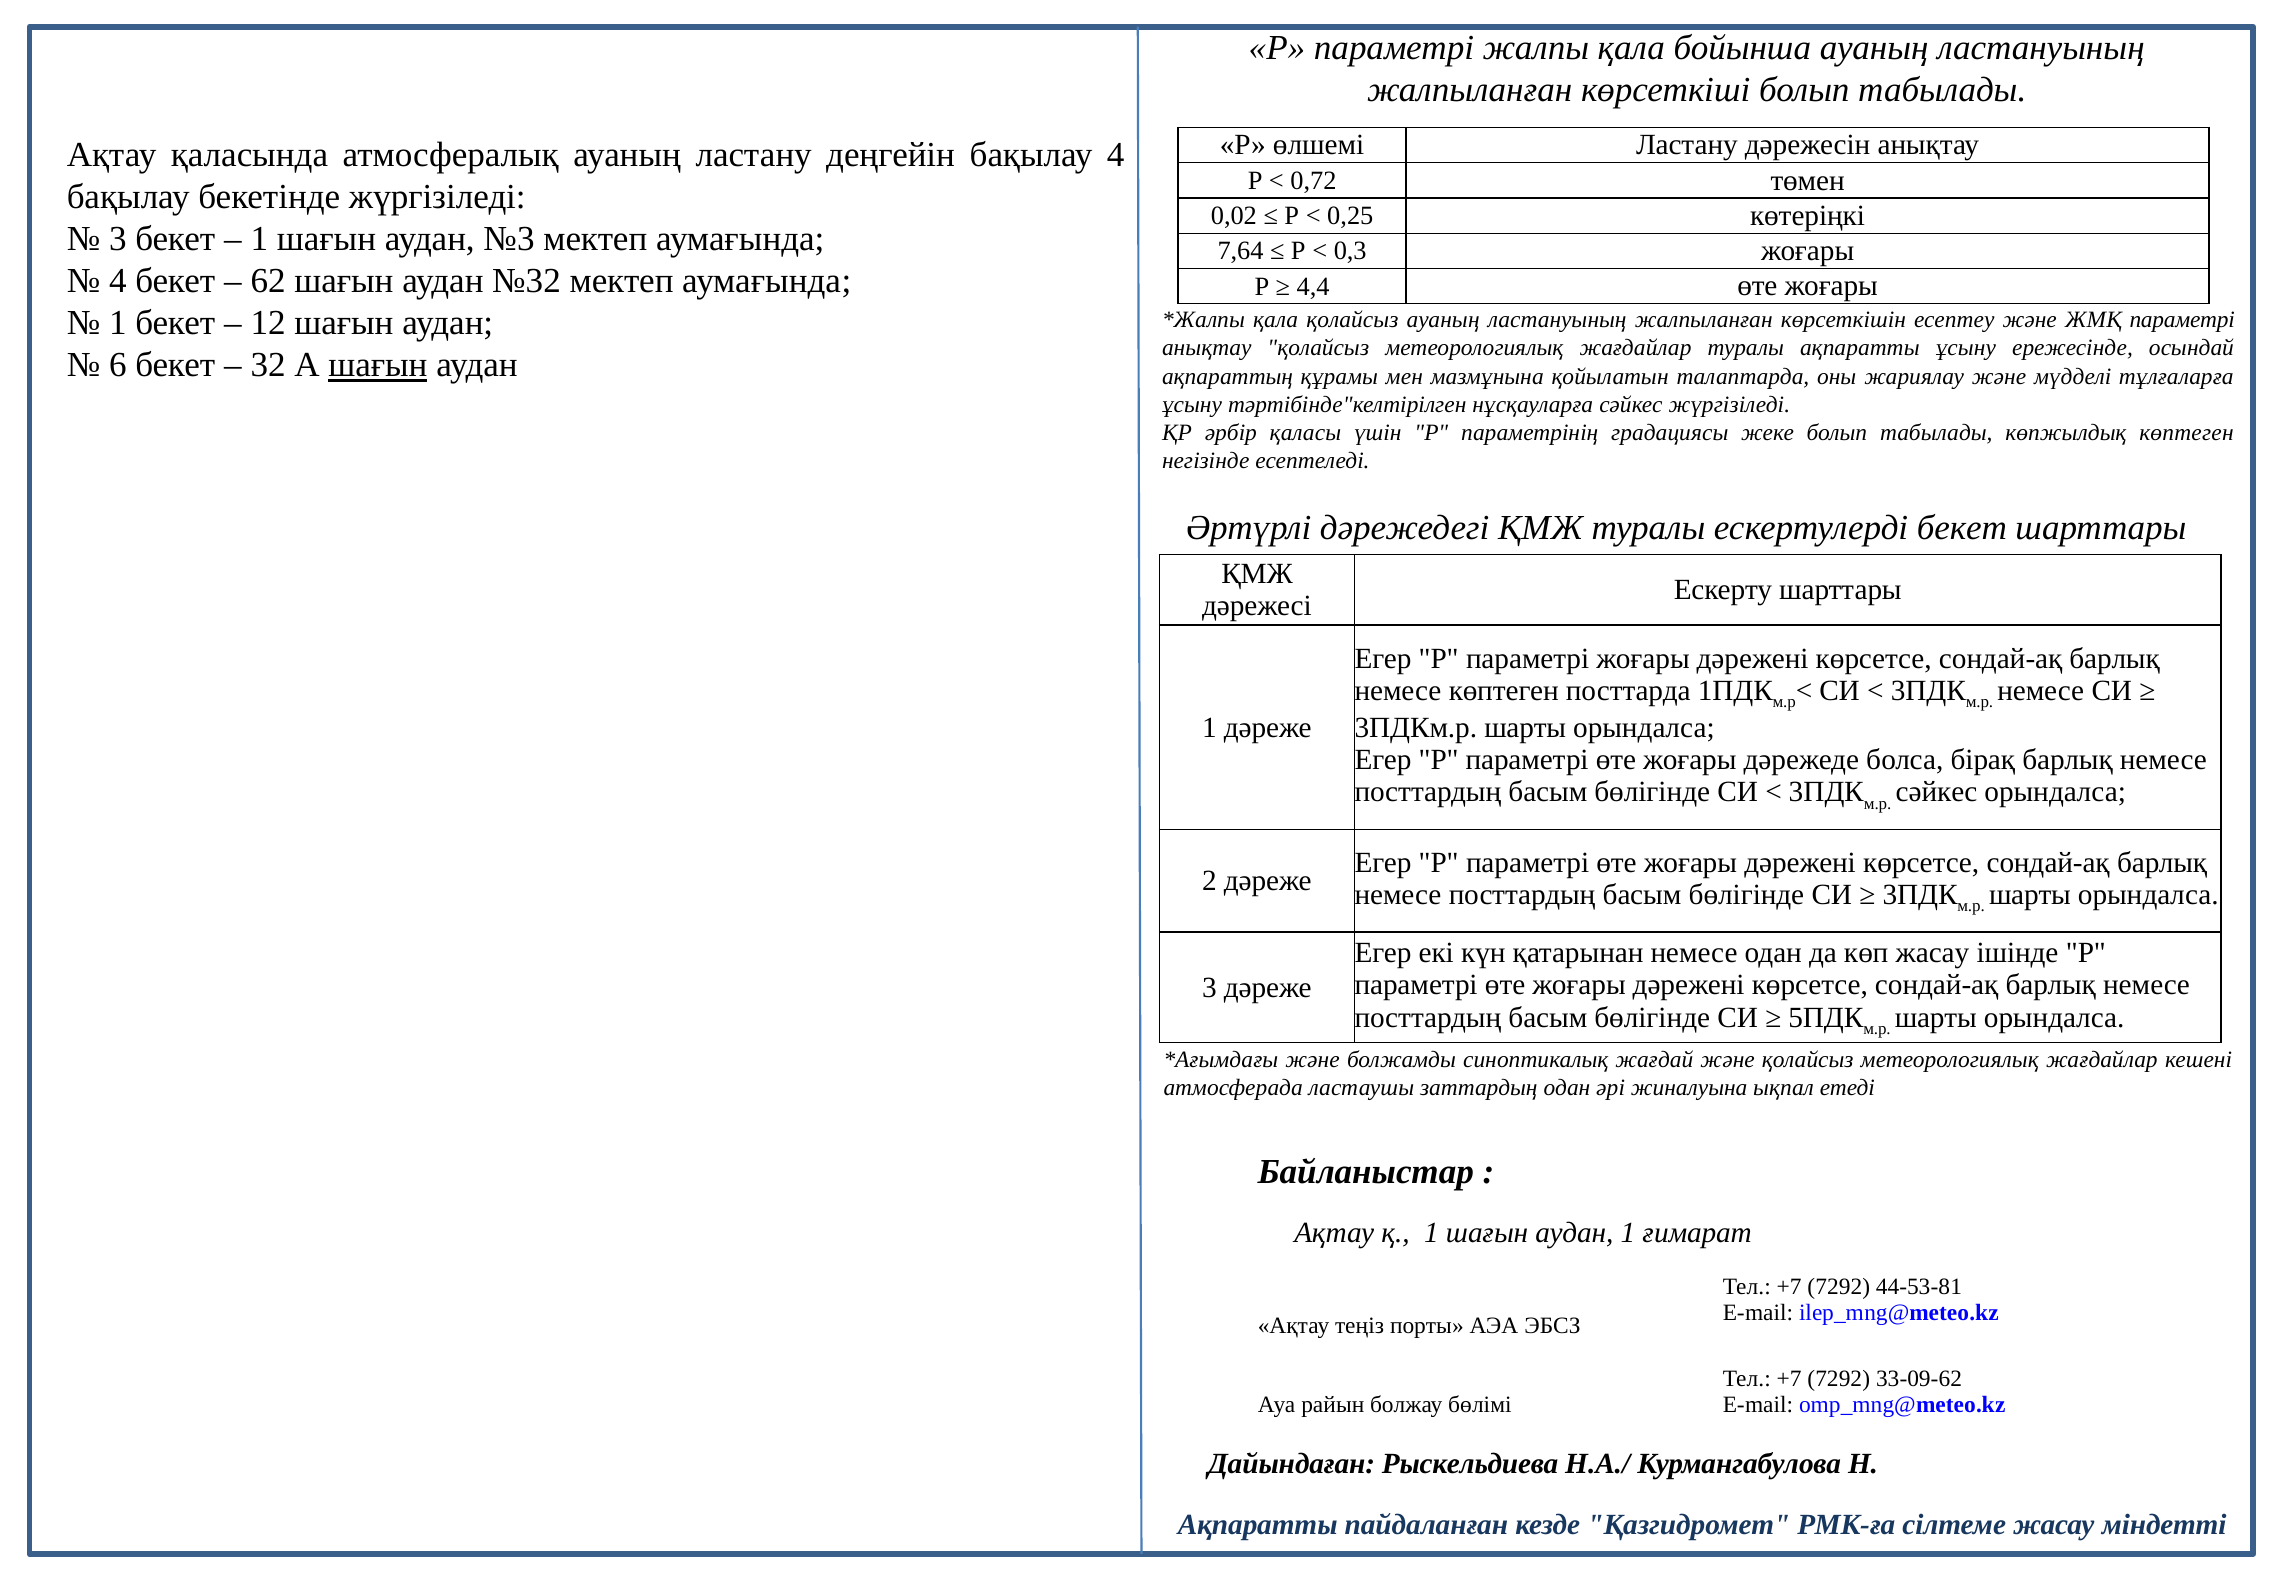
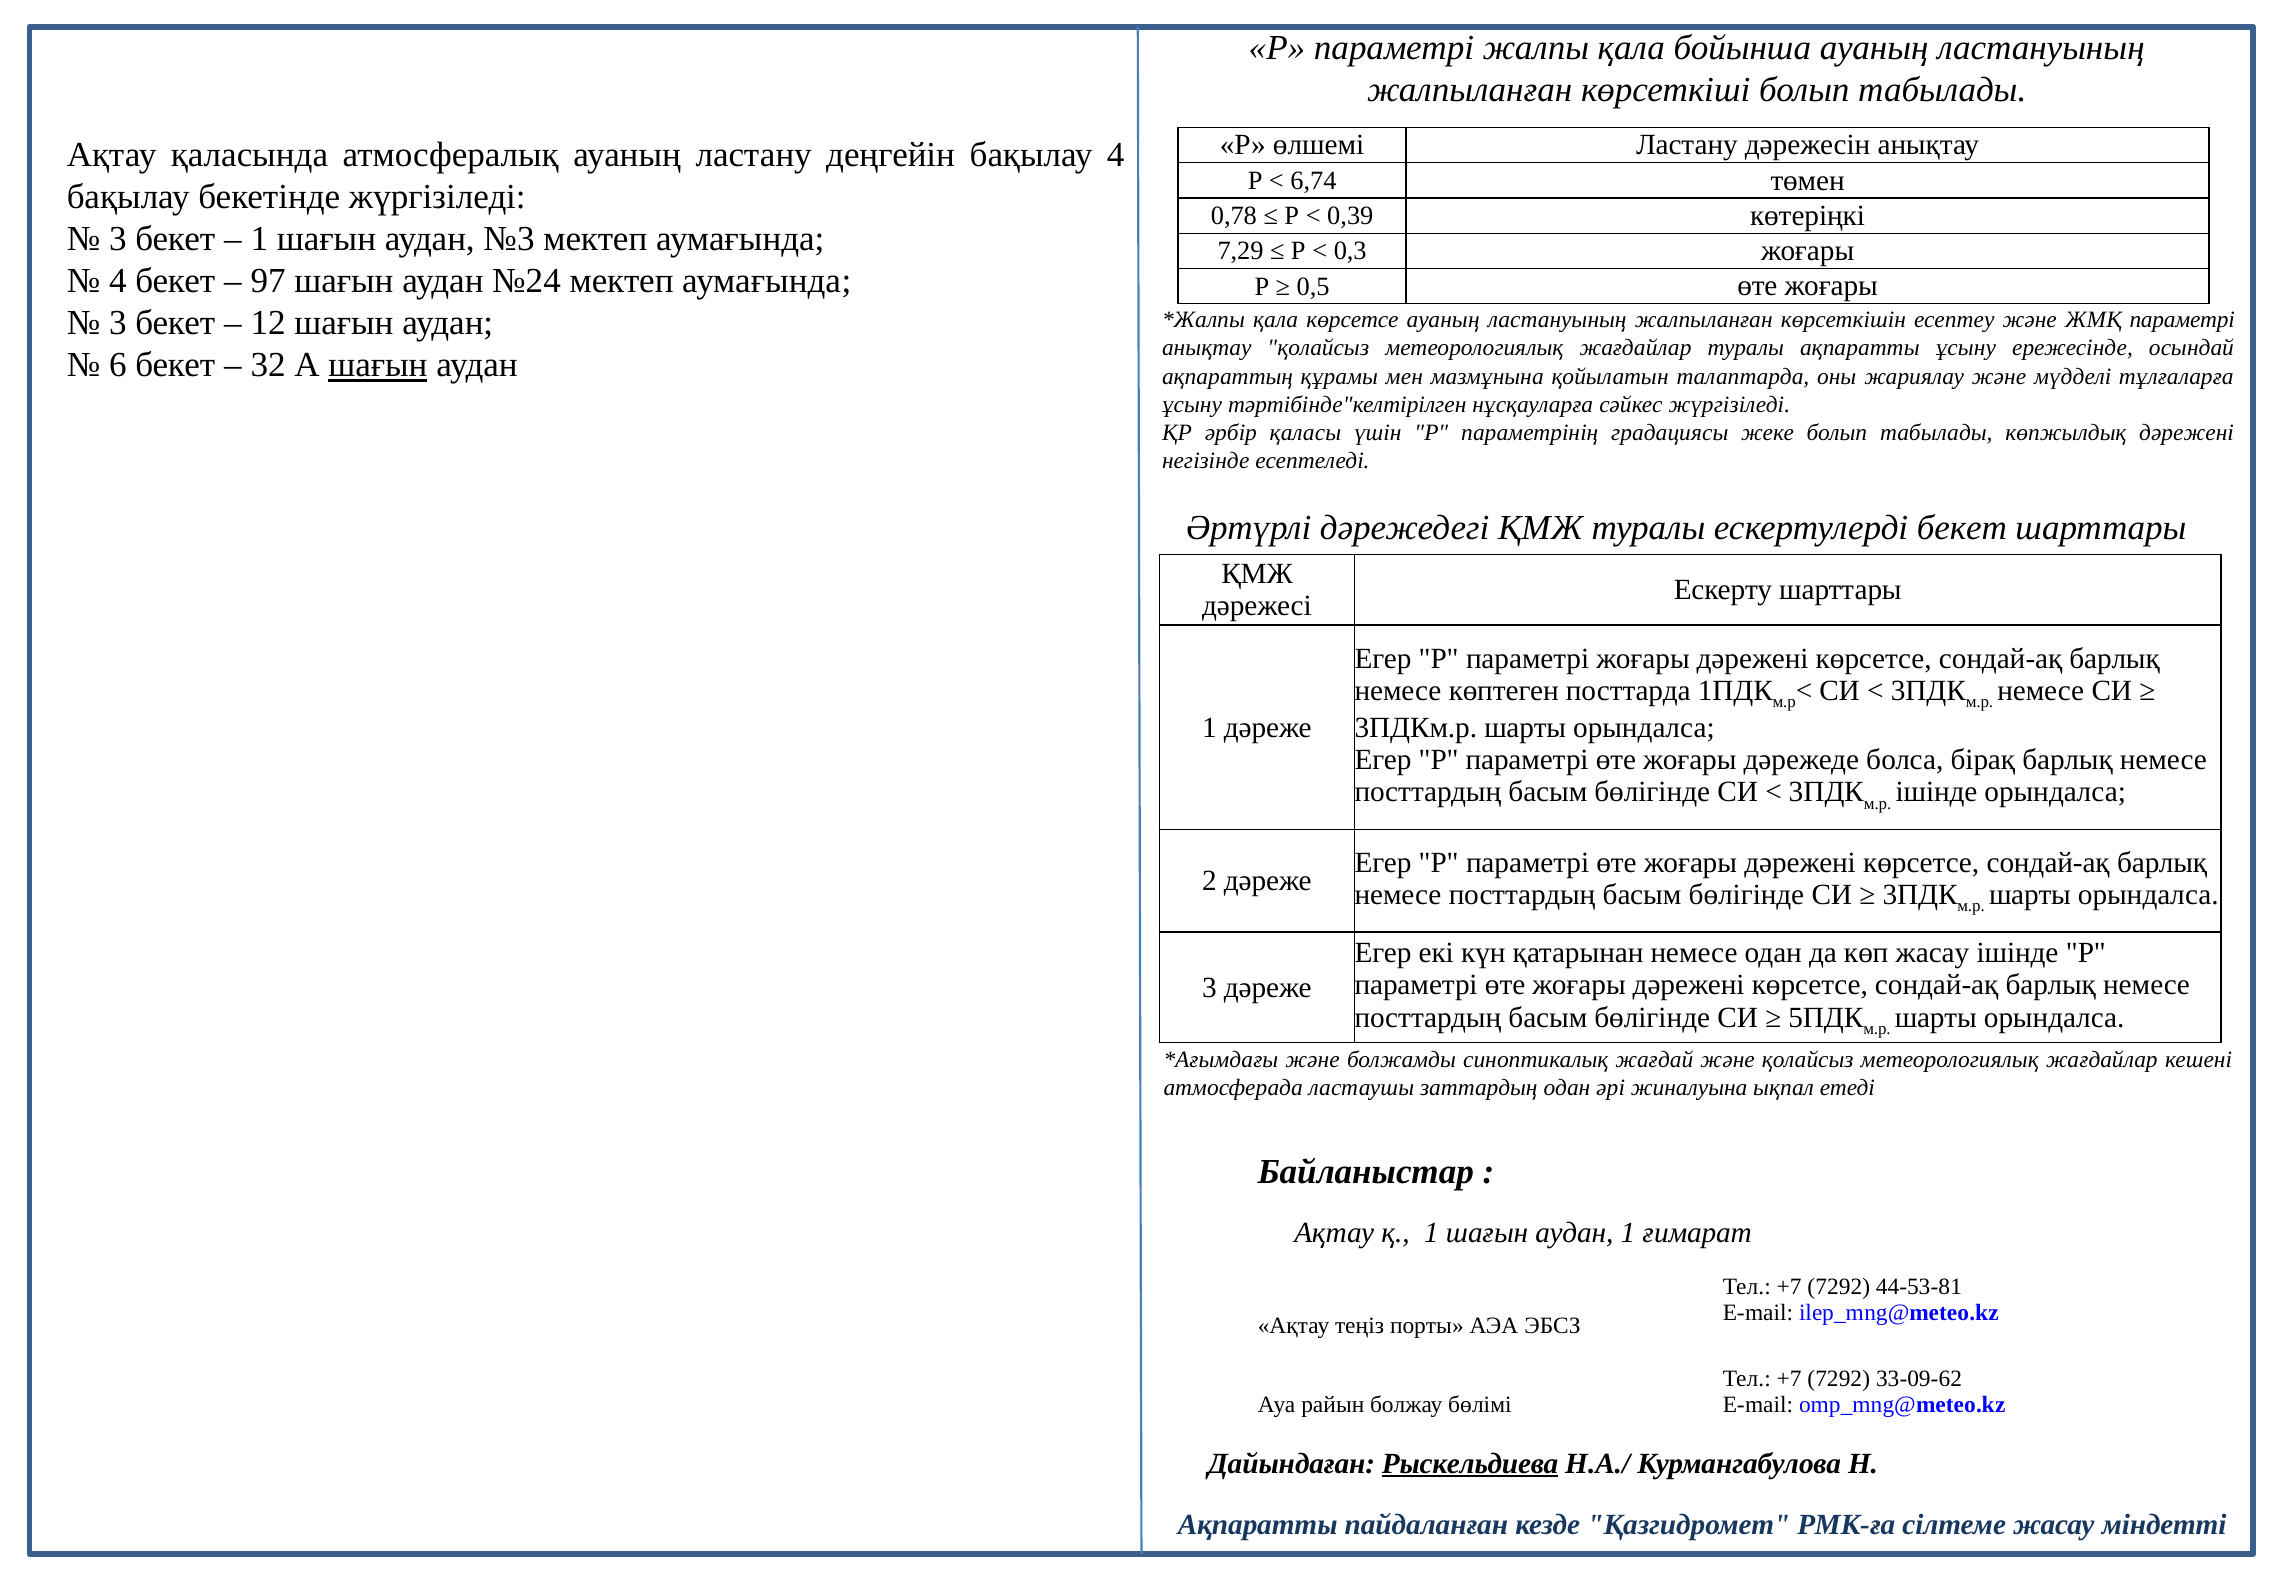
0,72: 0,72 -> 6,74 (1314, 180)
0,02: 0,02 -> 0,78 (1234, 216)
0,25: 0,25 -> 0,39 (1350, 216)
7,64: 7,64 -> 7,29 (1241, 251)
62: 62 -> 97 (268, 281)
№32: №32 -> №24 (527, 281)
4,4: 4,4 -> 0,5 (1313, 286)
1: 1 -> 3 (118, 323)
қала қолайсыз: қолайсыз -> көрсетсе (1352, 320)
көпжылдық көптеген: көптеген -> дәрежені (2187, 432)
сәйкес: сәйкес -> ішінде (1936, 792)
Рыскельдиева underline: none -> present (1470, 1463)
